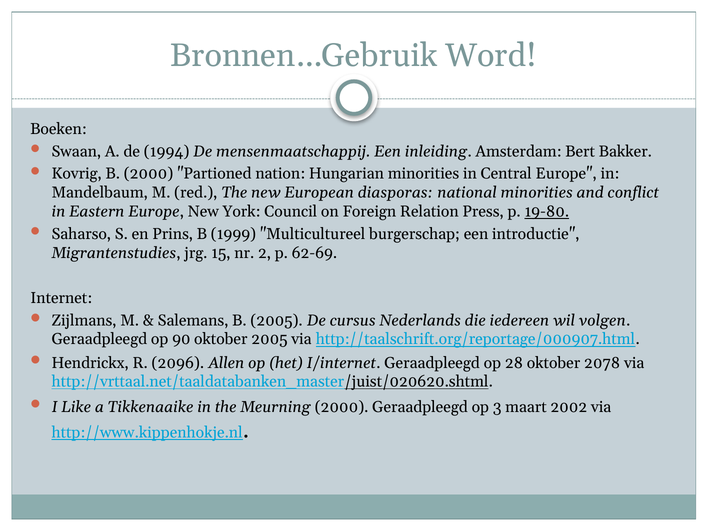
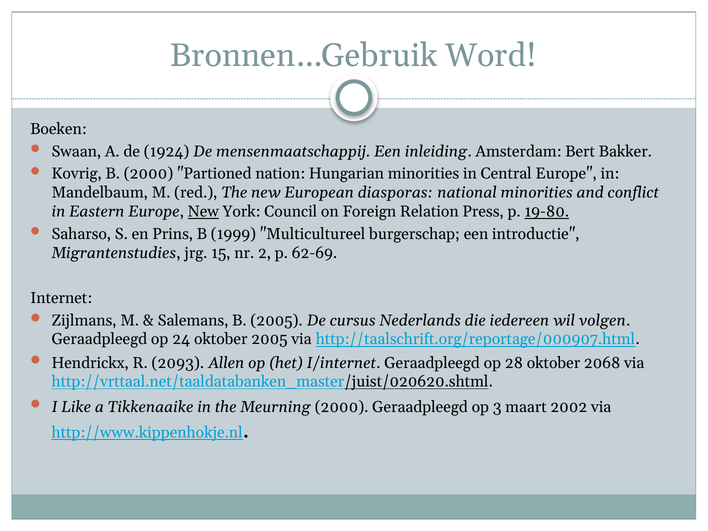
1994: 1994 -> 1924 (167, 151)
New underline: none -> present (203, 212)
90: 90 -> 24 (181, 339)
2096: 2096 -> 2093 (178, 363)
2078: 2078 -> 2068 (602, 363)
